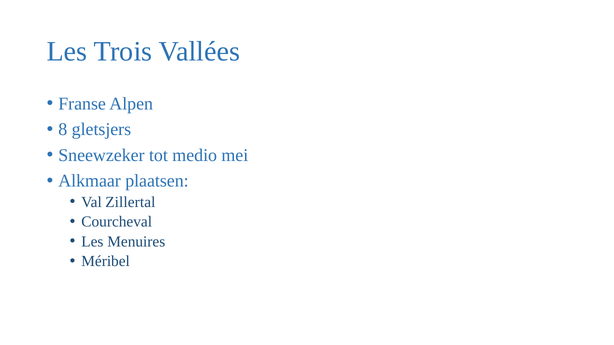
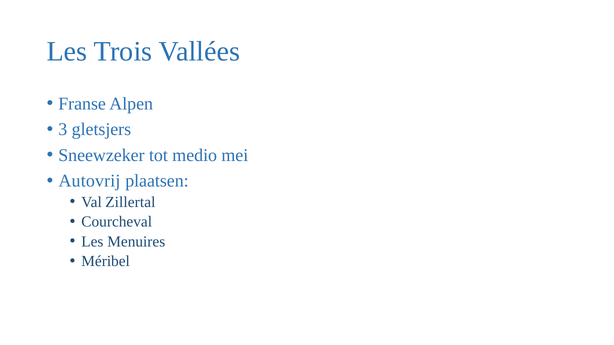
8: 8 -> 3 (63, 130)
Alkmaar: Alkmaar -> Autovrij (89, 181)
